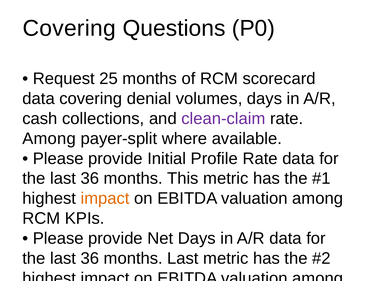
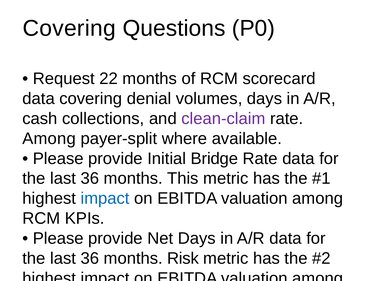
25: 25 -> 22 (109, 78)
Profile: Profile -> Bridge (214, 158)
impact colour: orange -> blue (105, 198)
months Last: Last -> Risk (183, 258)
